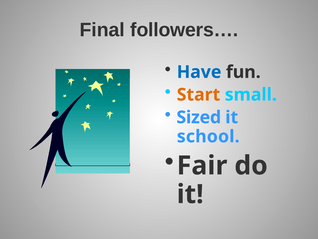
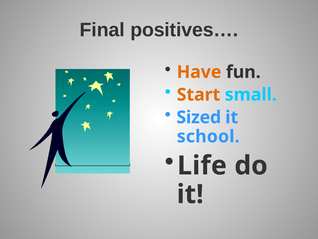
followers…: followers… -> positives… (184, 30)
Have colour: blue -> orange (199, 72)
Fair: Fair -> Life (202, 165)
